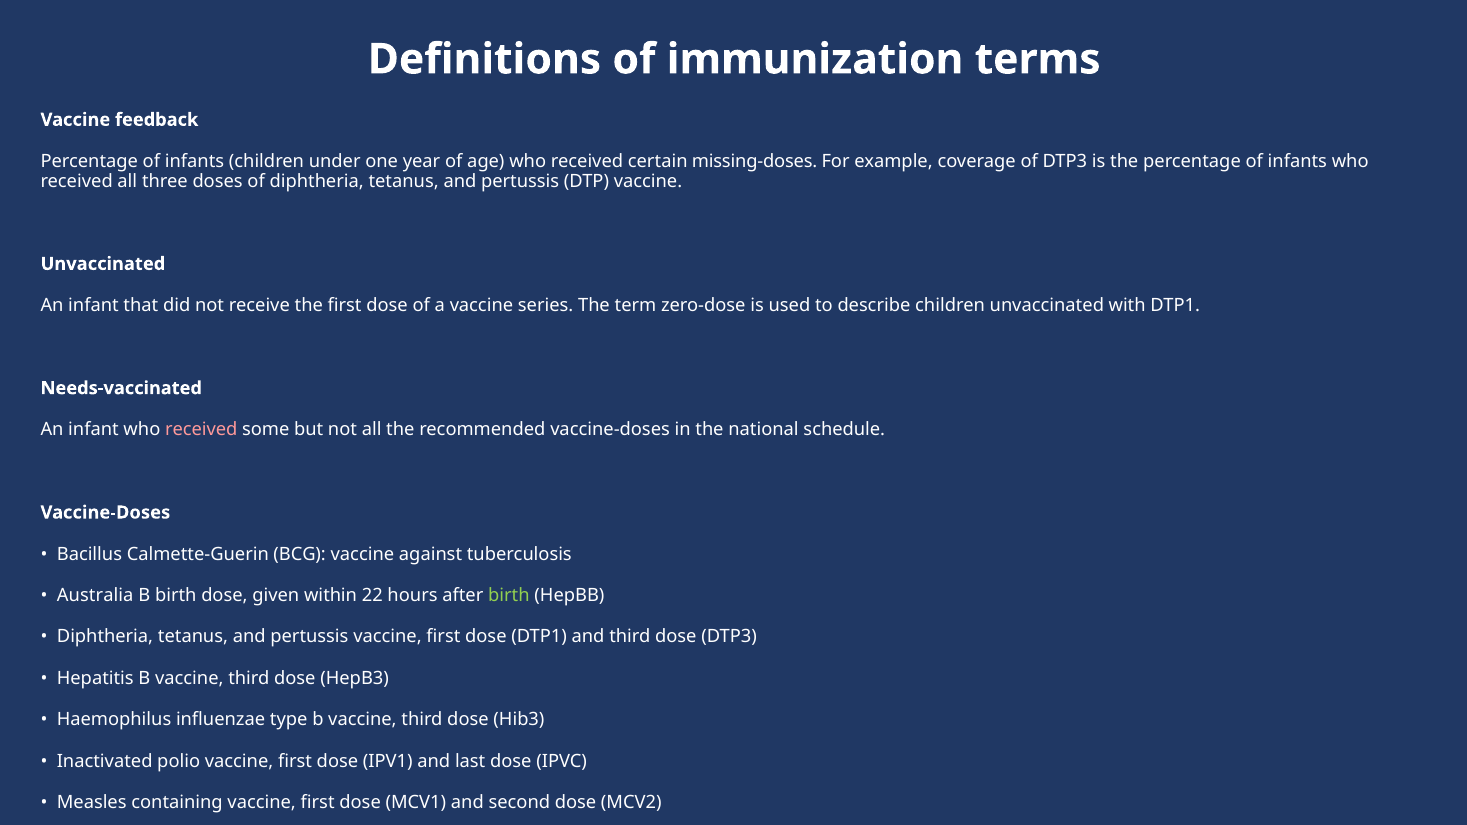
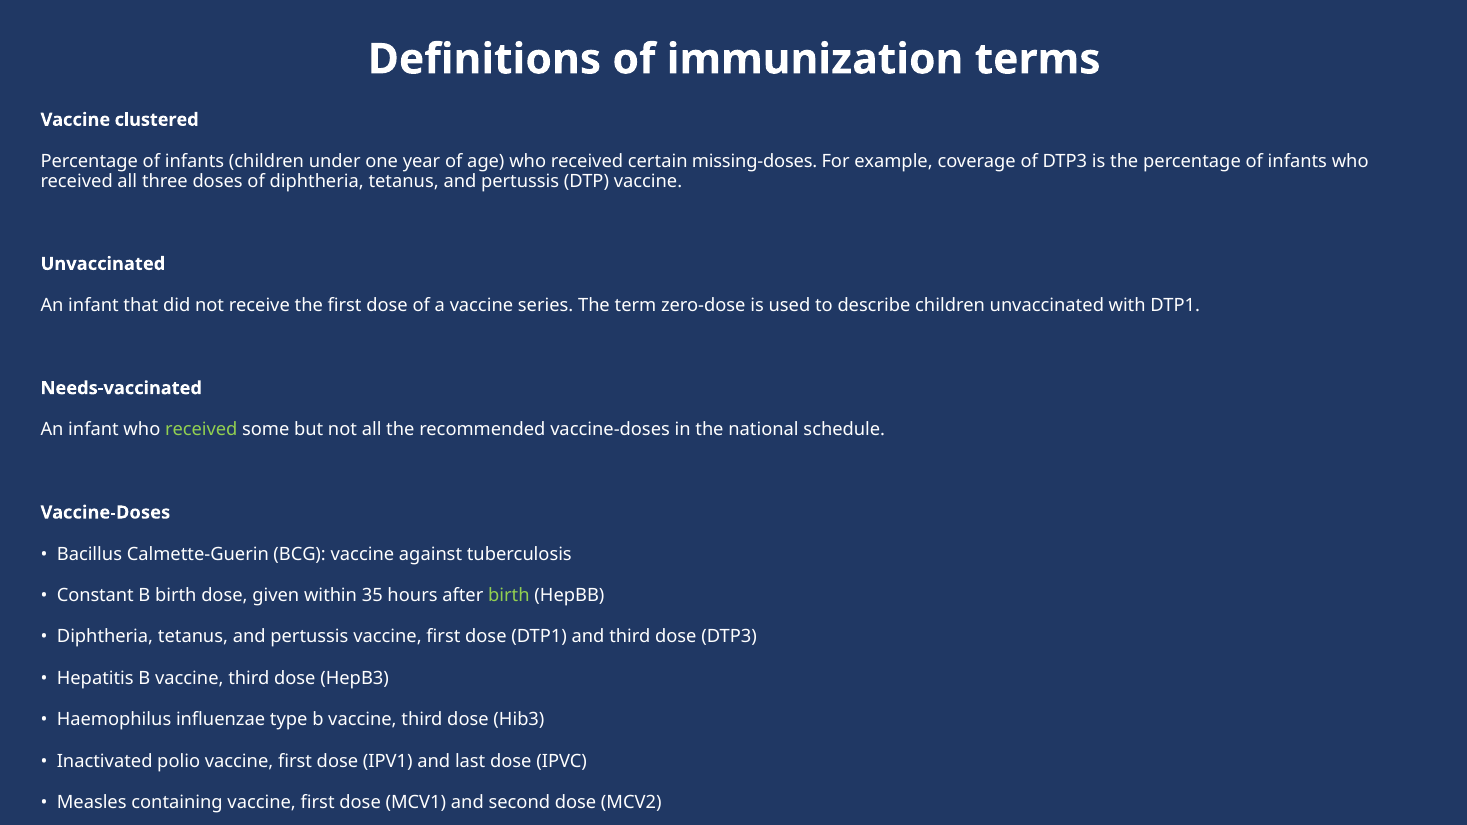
feedback: feedback -> clustered (157, 120)
received colour: pink -> light green (201, 430)
Australia: Australia -> Constant (95, 596)
22: 22 -> 35 (372, 596)
